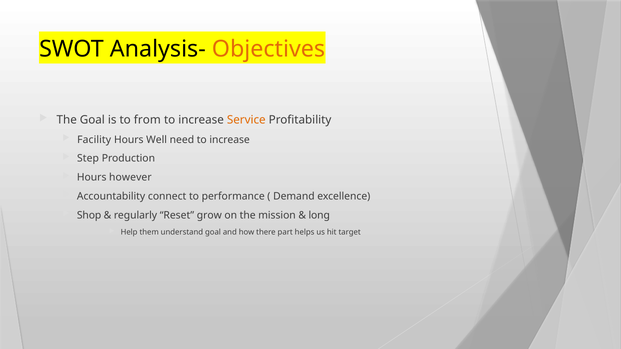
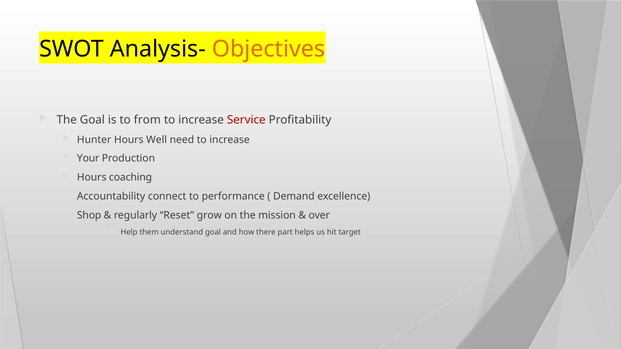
Service colour: orange -> red (246, 120)
Facility: Facility -> Hunter (94, 140)
Step: Step -> Your (88, 159)
however: however -> coaching (131, 178)
long: long -> over (319, 215)
